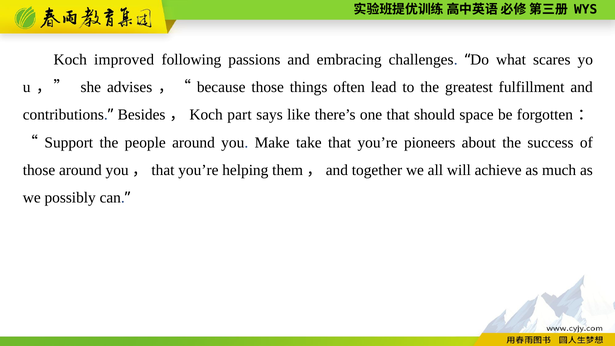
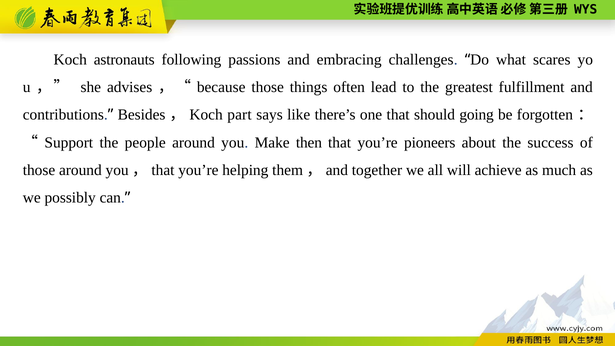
improved: improved -> astronauts (124, 59)
space: space -> going (477, 115)
take: take -> then (309, 143)
